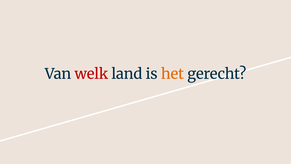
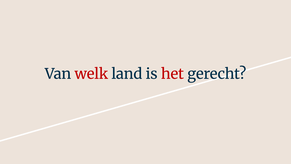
het colour: orange -> red (172, 74)
